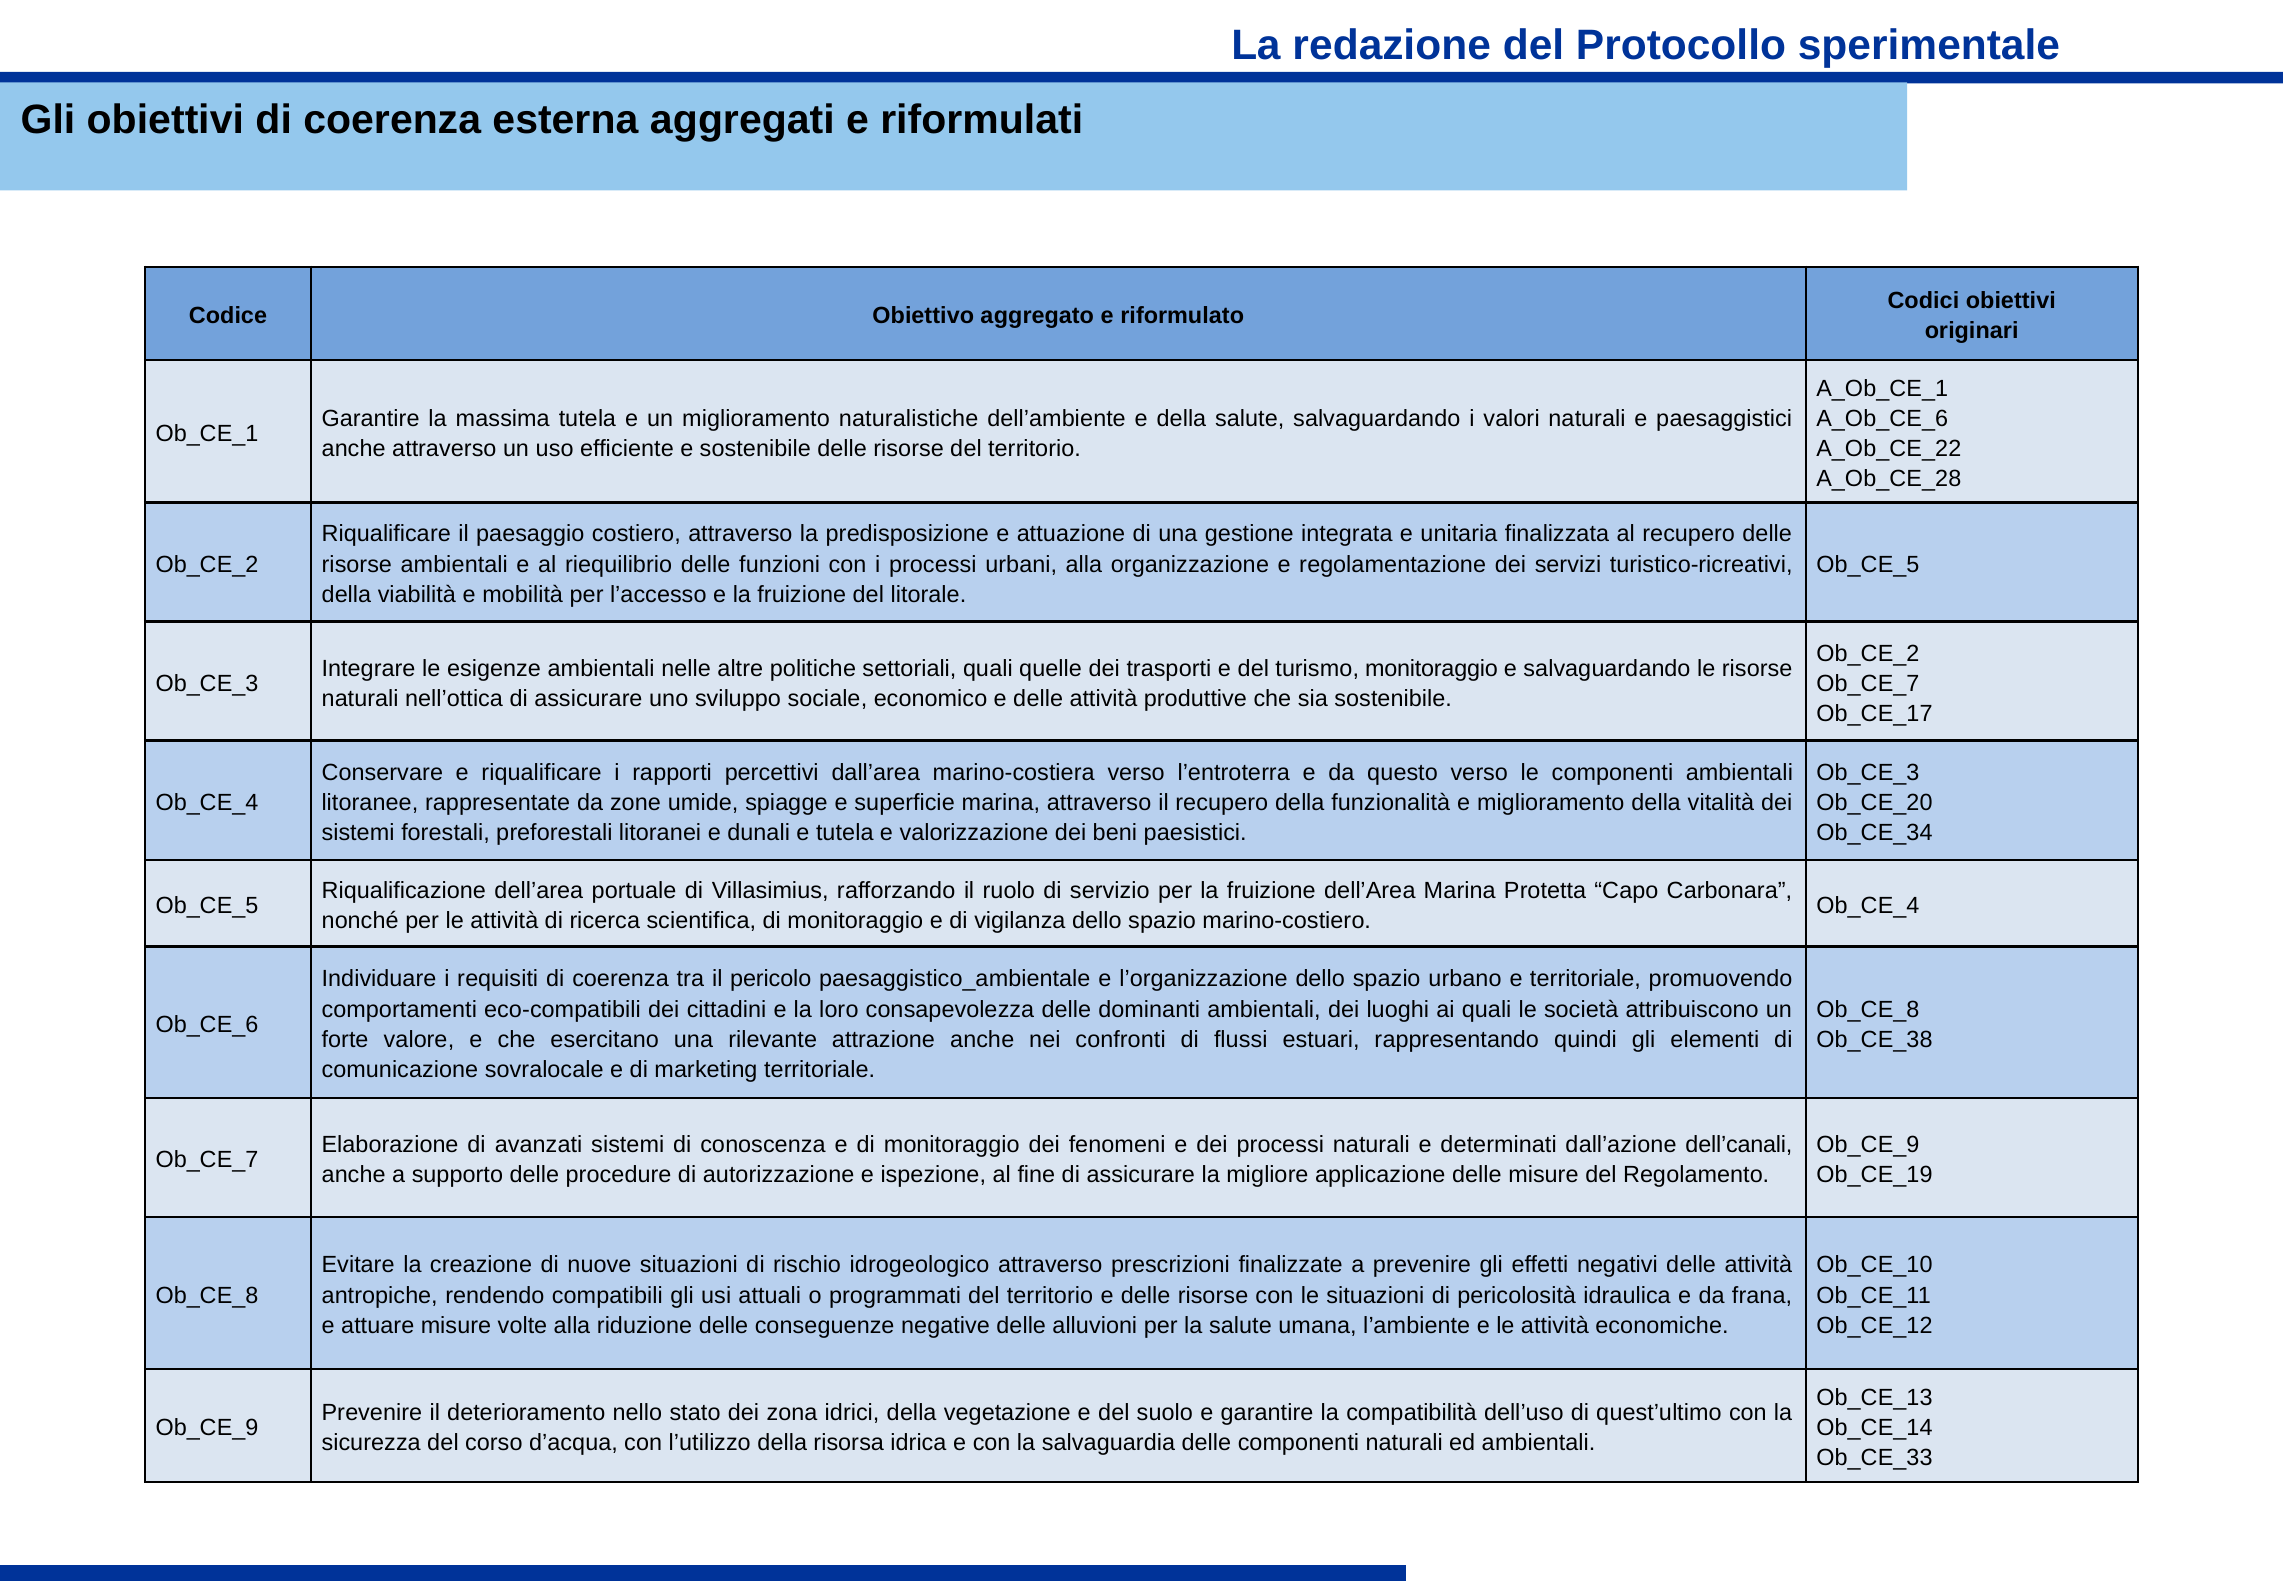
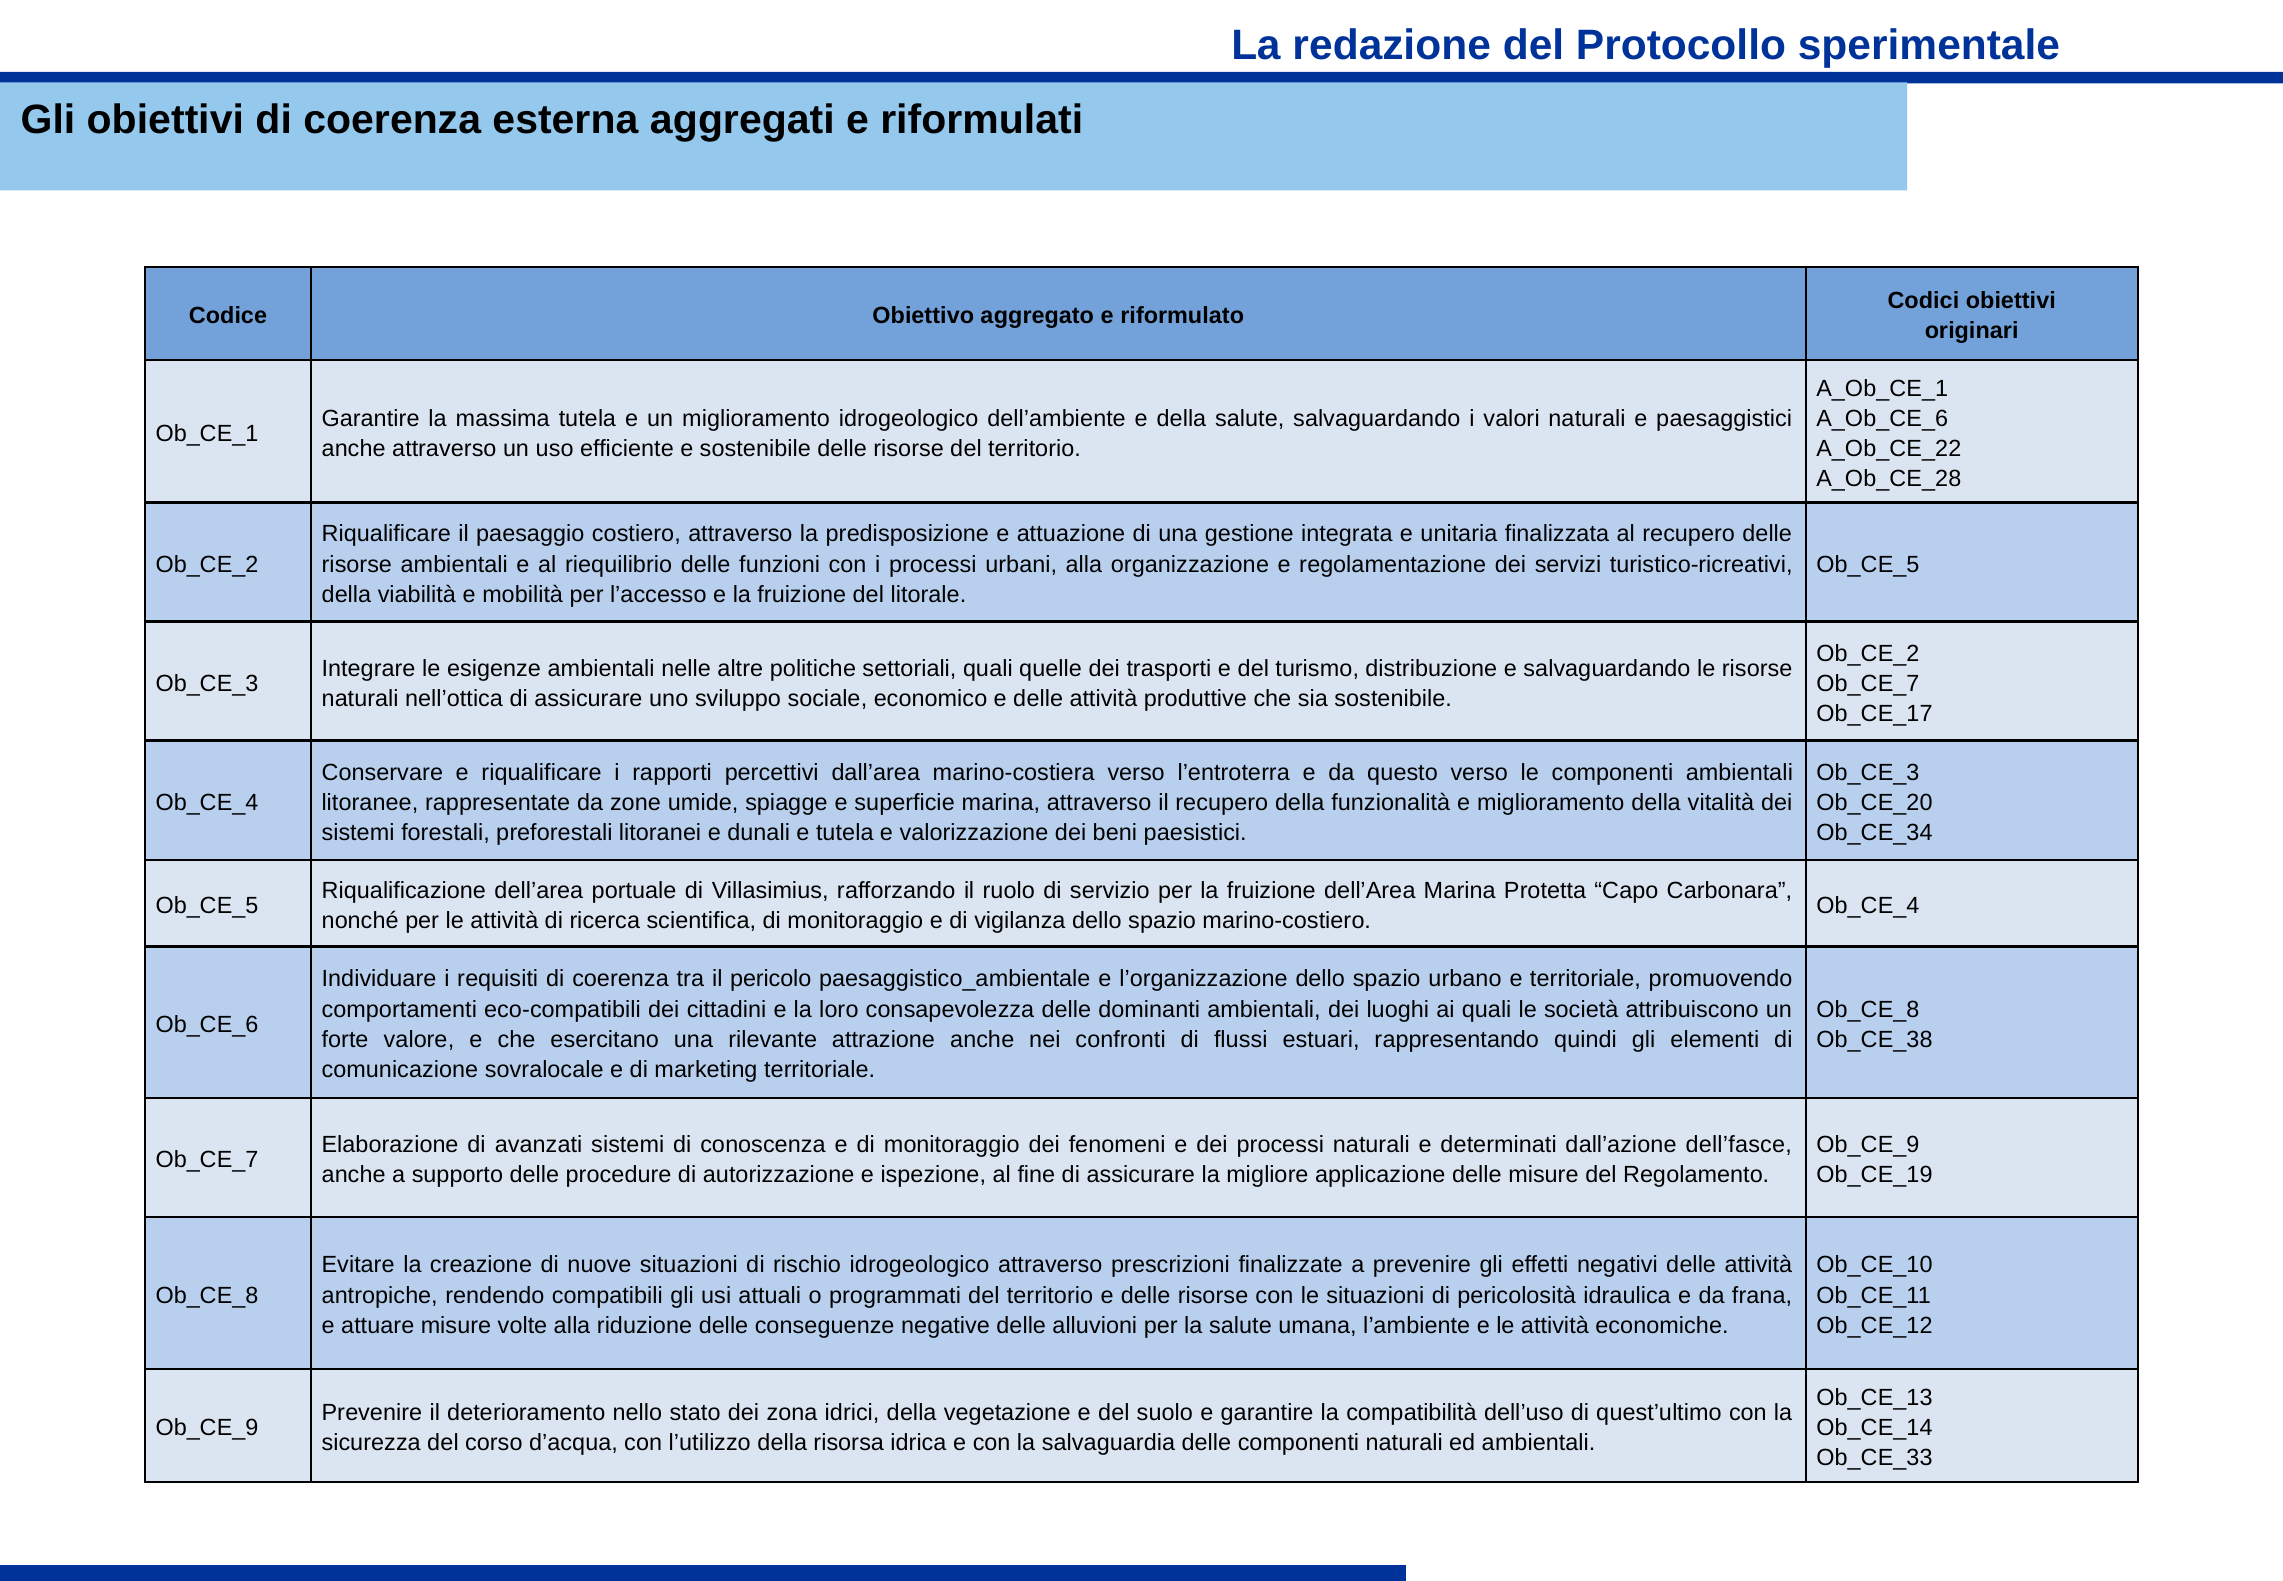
miglioramento naturalistiche: naturalistiche -> idrogeologico (909, 418)
turismo monitoraggio: monitoraggio -> distribuzione (1431, 668)
dell’canali: dell’canali -> dell’fasce (1739, 1144)
